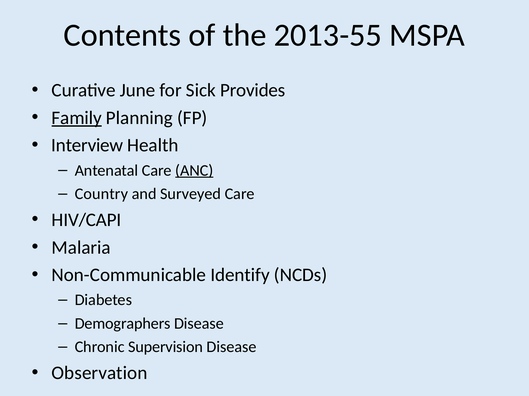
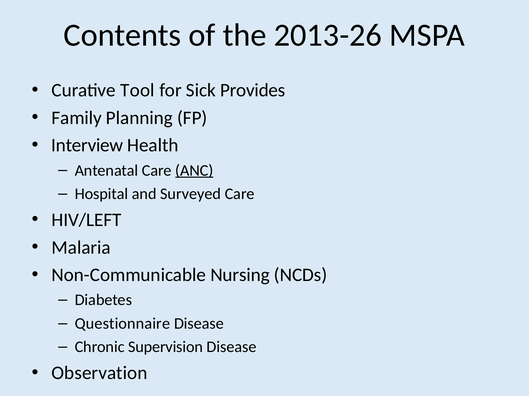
2013-55: 2013-55 -> 2013-26 (328, 35)
June: June -> Tool (137, 90)
Family underline: present -> none (77, 118)
Country: Country -> Hospital (101, 194)
HIV/CAPI: HIV/CAPI -> HIV/LEFT (86, 220)
Identify: Identify -> Nursing (240, 275)
Demographers: Demographers -> Questionnaire (122, 324)
